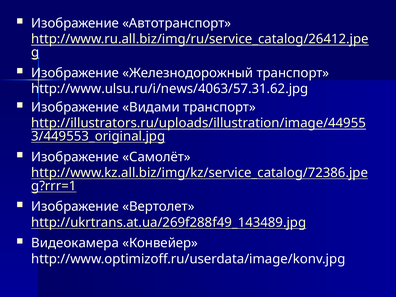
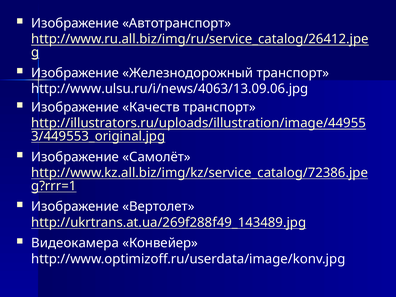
http://www.ulsu.ru/i/news/4063/57.31.62.jpg: http://www.ulsu.ru/i/news/4063/57.31.62.jpg -> http://www.ulsu.ru/i/news/4063/13.09.06.jpg (170, 89)
Видами: Видами -> Качеств (151, 107)
